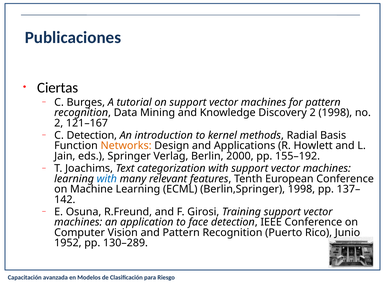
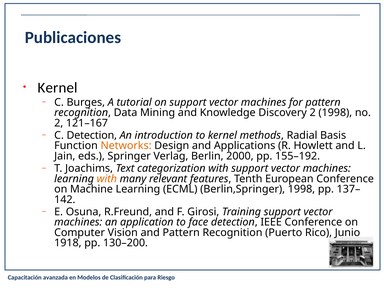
Ciertas: Ciertas -> Kernel (58, 88)
with colour: blue -> orange (107, 179)
1952: 1952 -> 1918 (68, 243)
130–289: 130–289 -> 130–200 (125, 243)
